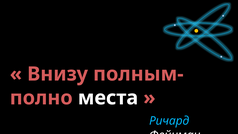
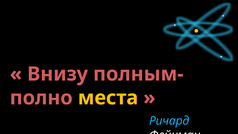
места colour: white -> yellow (108, 98)
